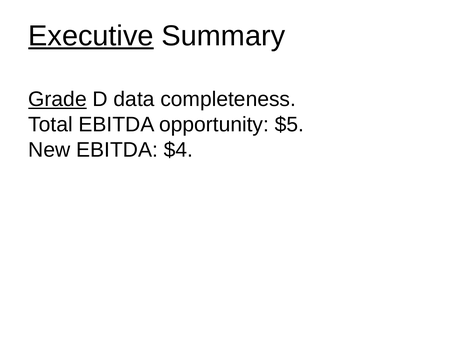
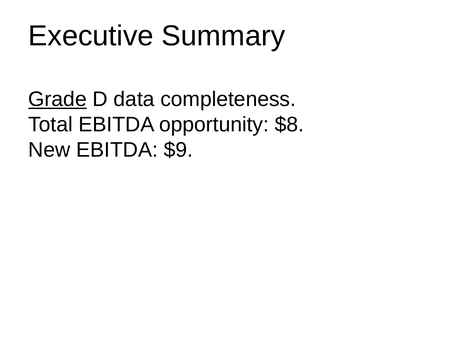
Executive underline: present -> none (91, 36)
$5: $5 -> $8 (289, 124)
$4: $4 -> $9 (178, 150)
